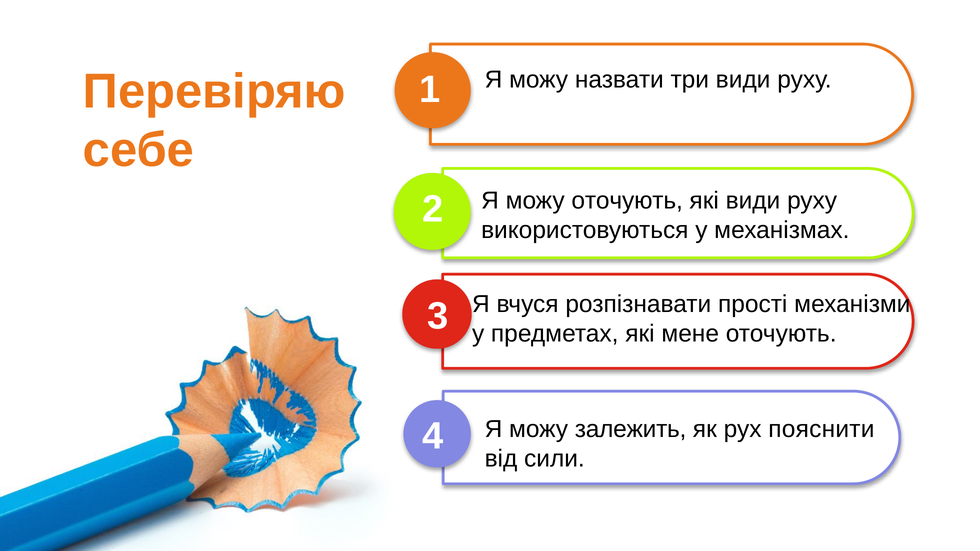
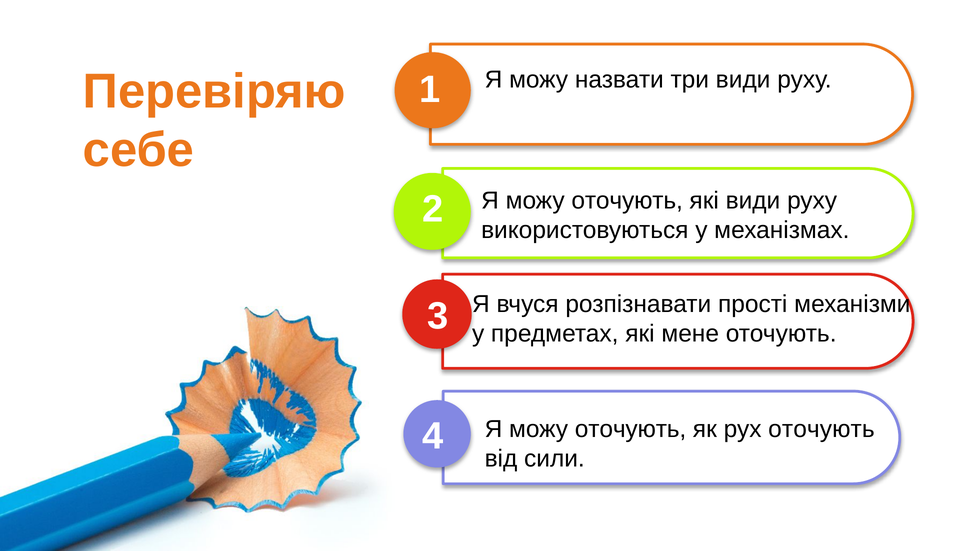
залежить: залежить -> оточують (631, 429)
рух пояснити: пояснити -> оточують (821, 429)
